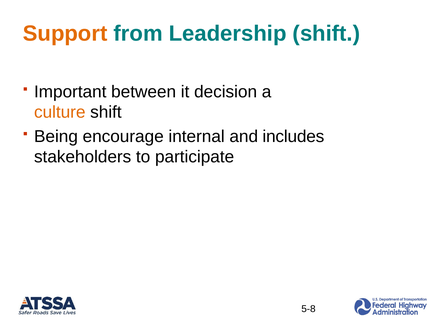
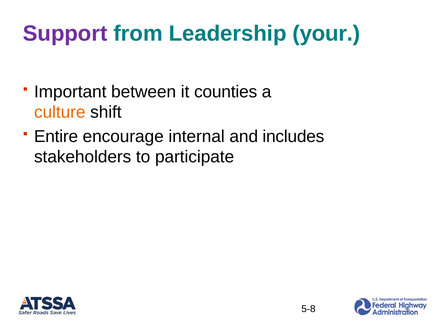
Support colour: orange -> purple (65, 34)
Leadership shift: shift -> your (326, 34)
decision: decision -> counties (226, 92)
Being: Being -> Entire (56, 137)
